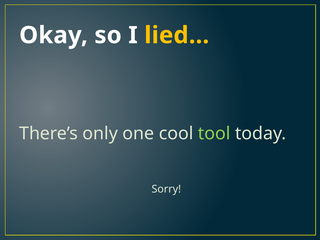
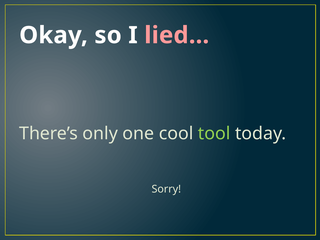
lied… colour: yellow -> pink (177, 35)
